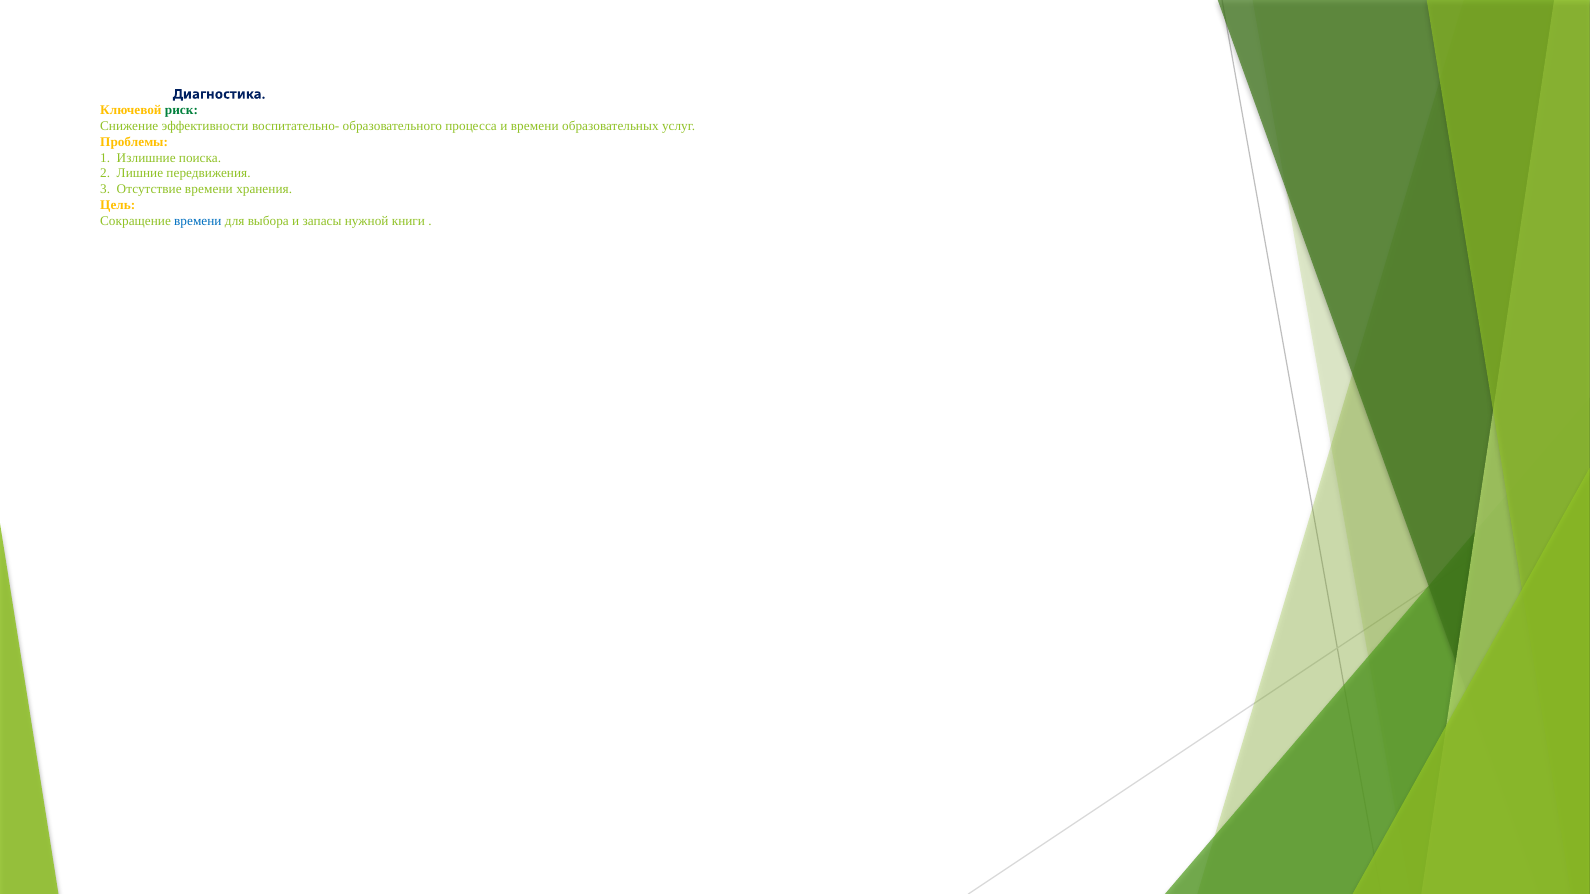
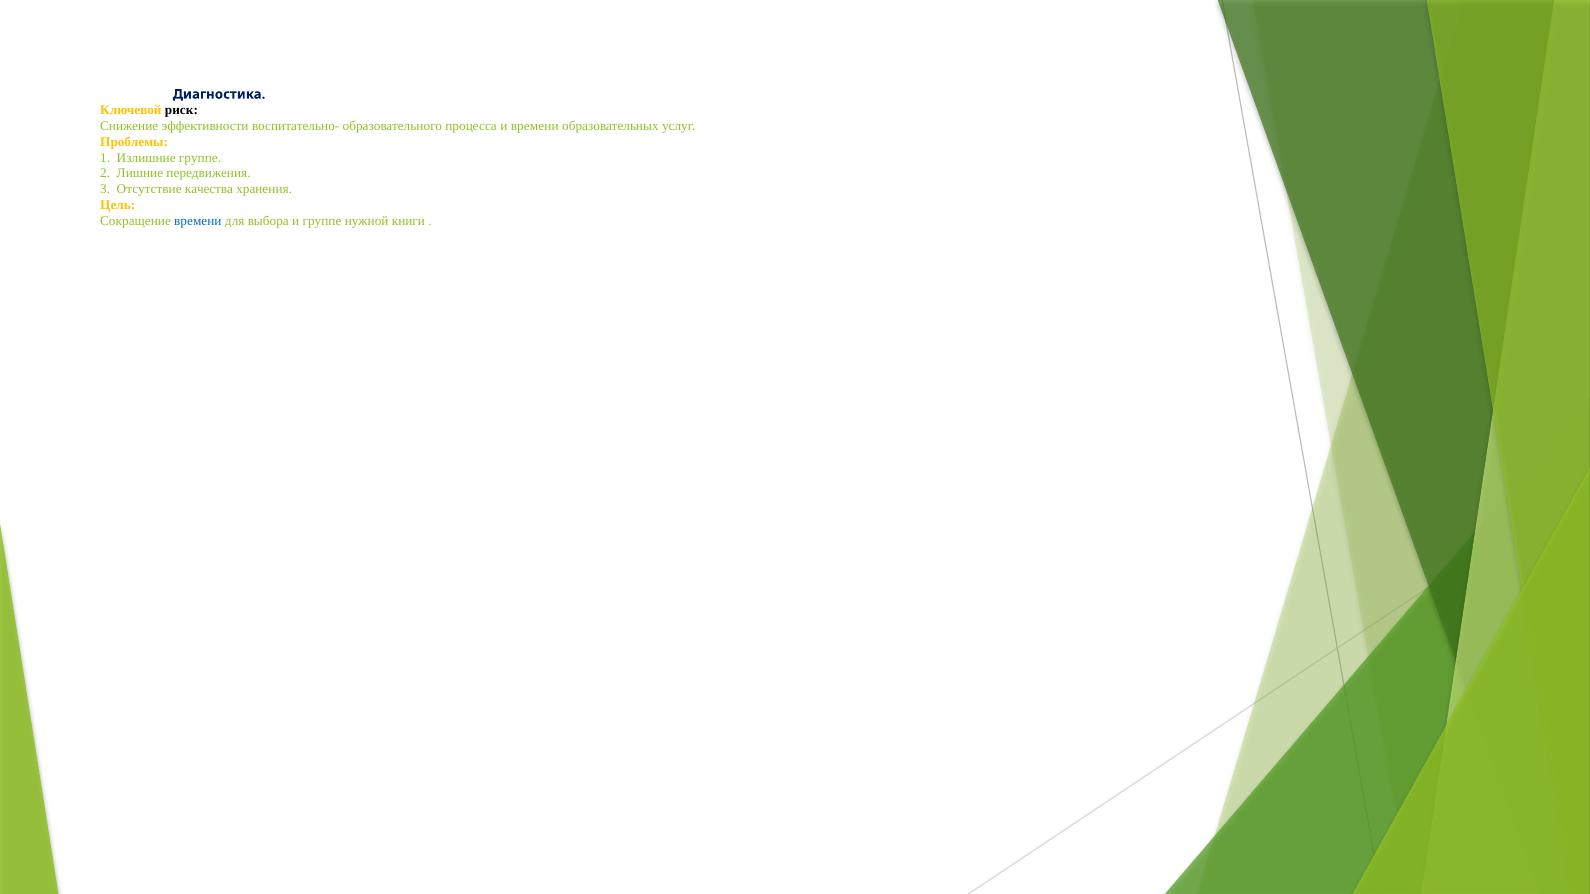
риск colour: green -> black (181, 110)
Излишние поиска: поиска -> группе (200, 158)
Отсутствие времени: времени -> качества (209, 190)
и запасы: запасы -> группе (322, 221)
